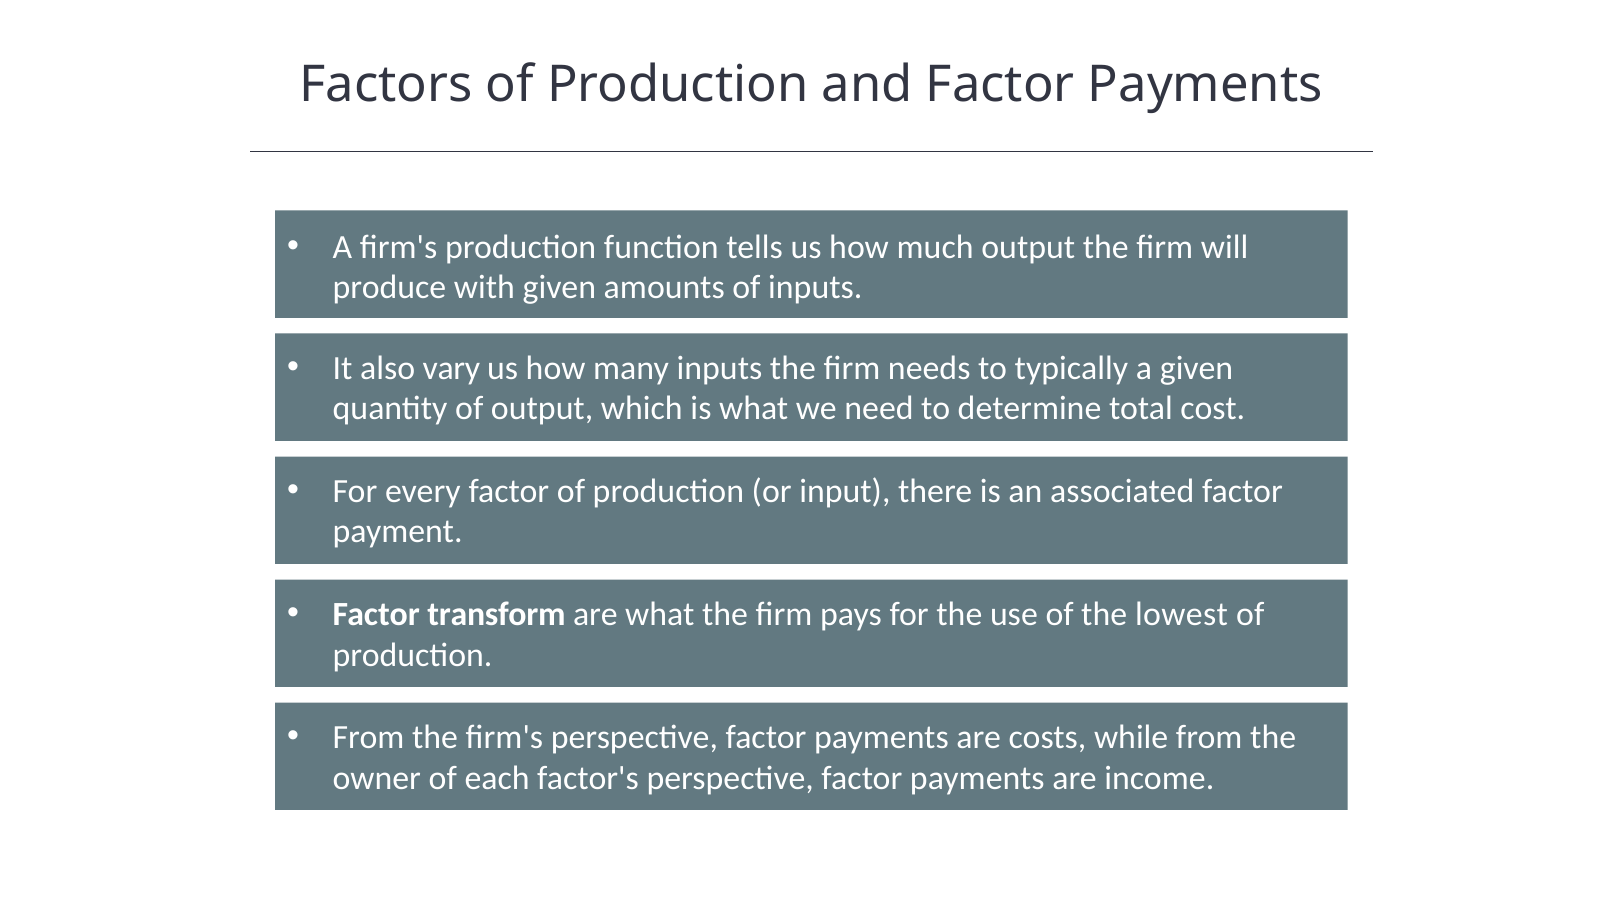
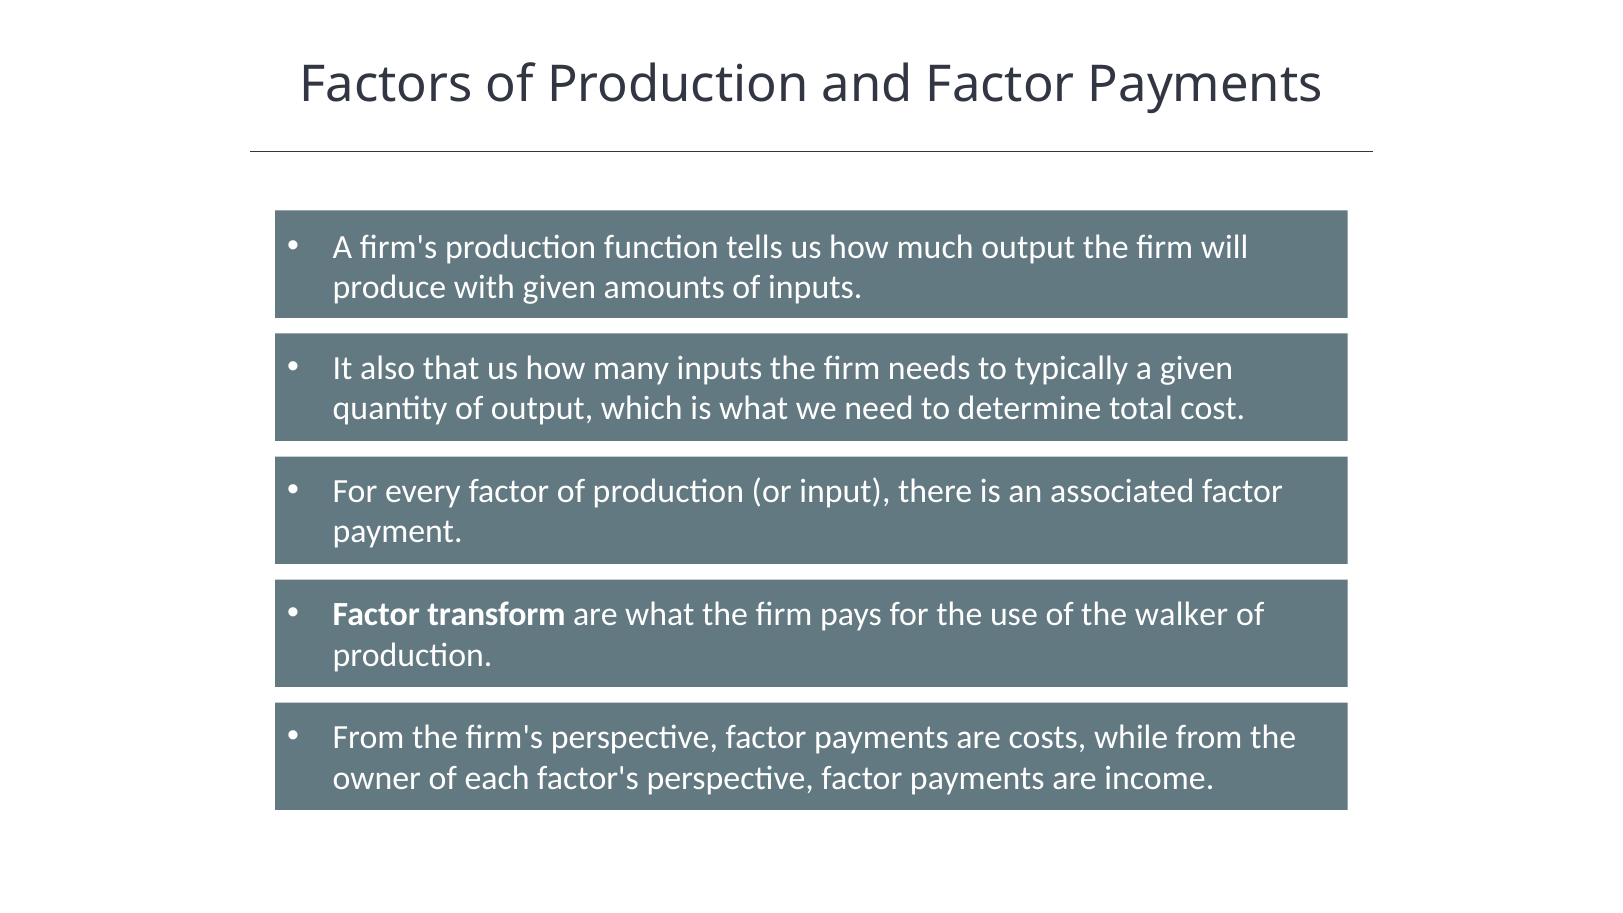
vary: vary -> that (451, 368)
lowest: lowest -> walker (1182, 614)
